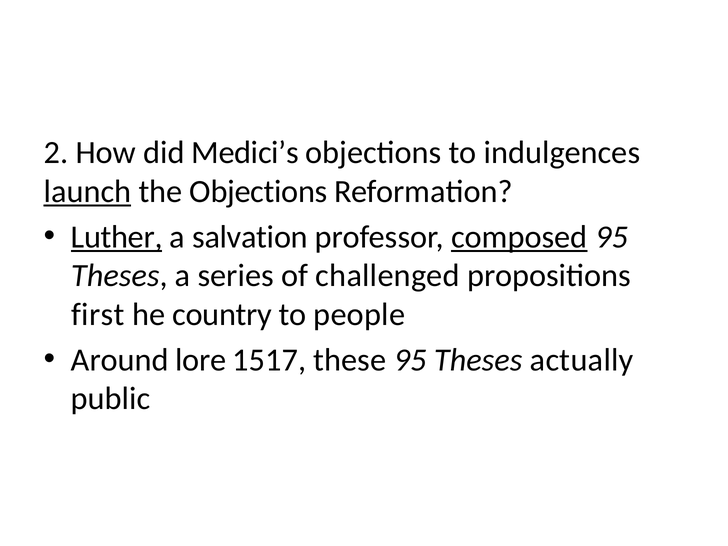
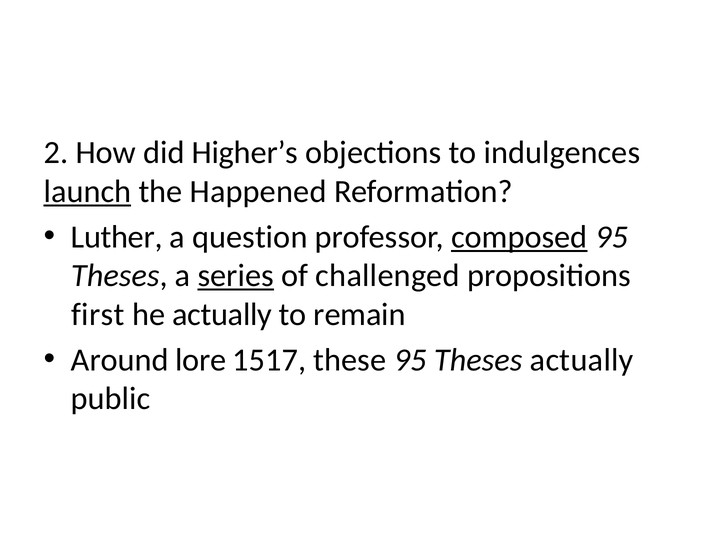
Medici’s: Medici’s -> Higher’s (245, 153)
the Objections: Objections -> Happened (258, 192)
Luther underline: present -> none (117, 237)
salvation: salvation -> question (250, 237)
series underline: none -> present (236, 276)
he country: country -> actually (222, 315)
people: people -> remain (360, 315)
